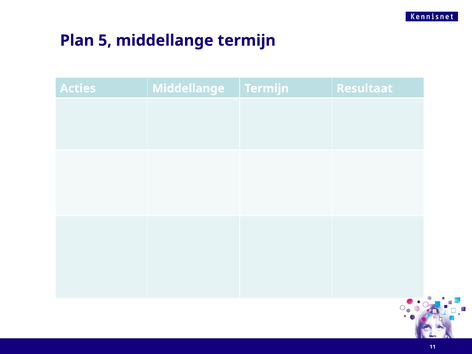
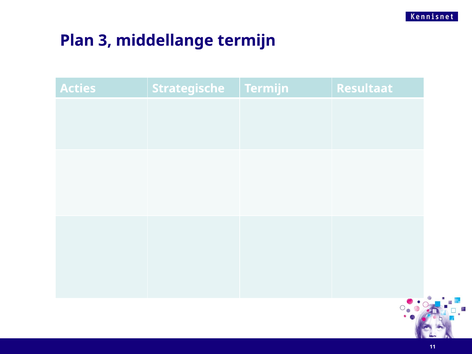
5: 5 -> 3 (105, 41)
Acties Middellange: Middellange -> Strategische (188, 88)
